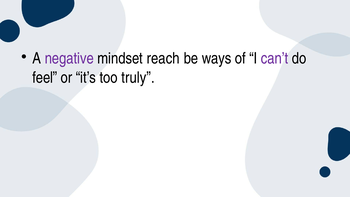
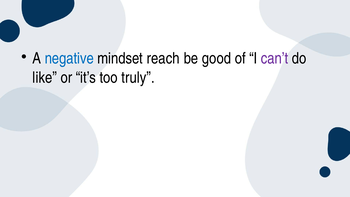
negative colour: purple -> blue (69, 58)
ways: ways -> good (216, 58)
feel: feel -> like (45, 77)
